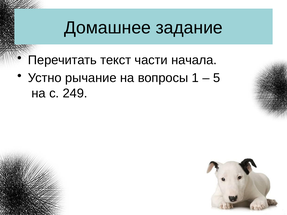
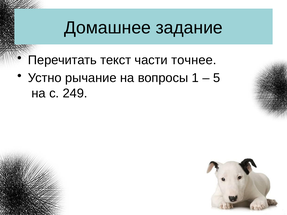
начала: начала -> точнее (194, 60)
